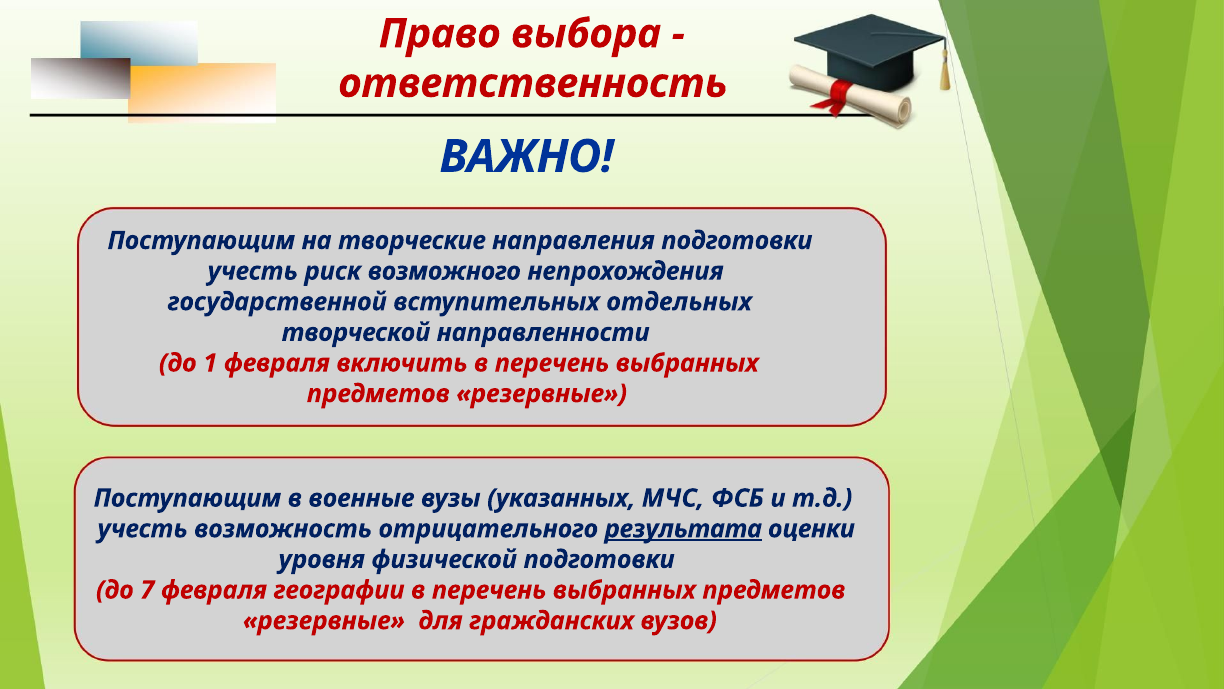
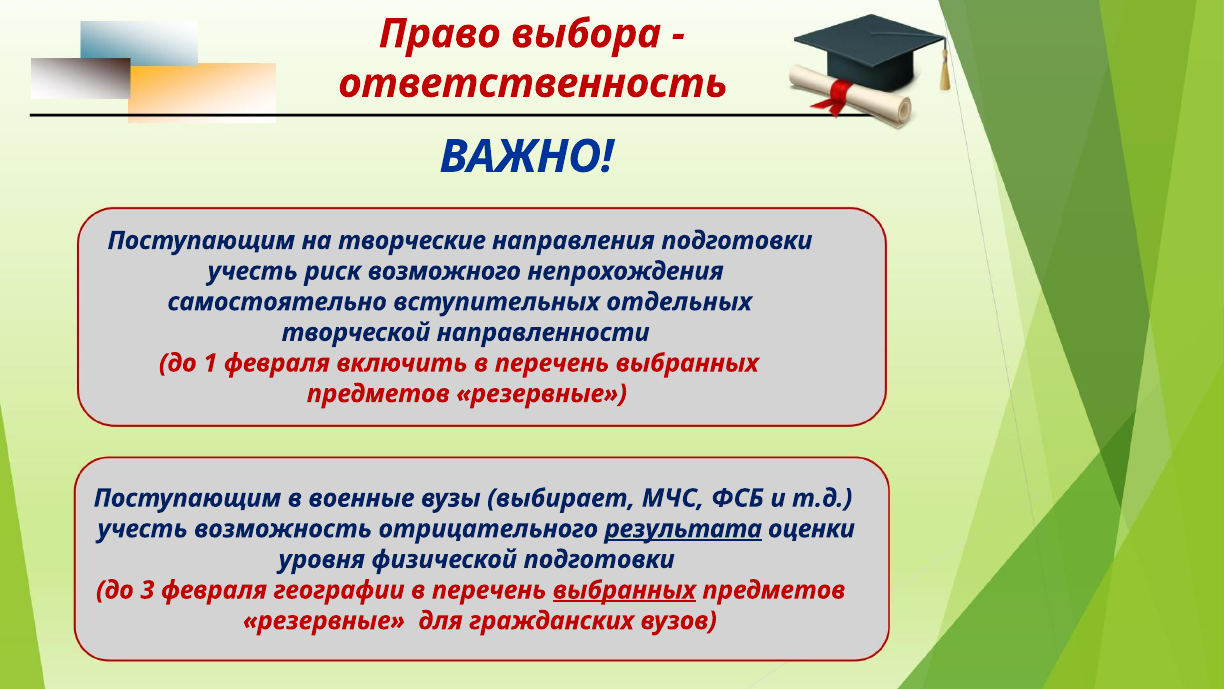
государственной: государственной -> самостоятельно (277, 302)
указанных: указанных -> выбирает (561, 498)
7: 7 -> 3 (147, 590)
выбранных underline: none -> present (624, 590)
